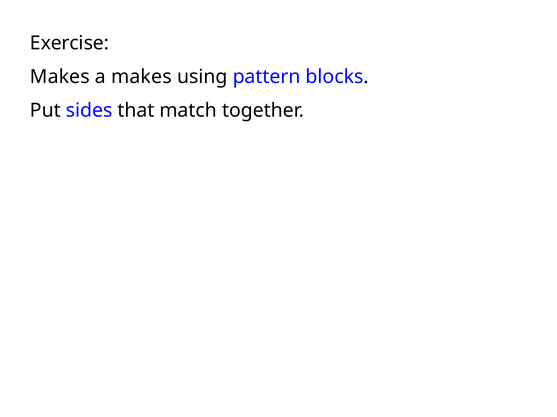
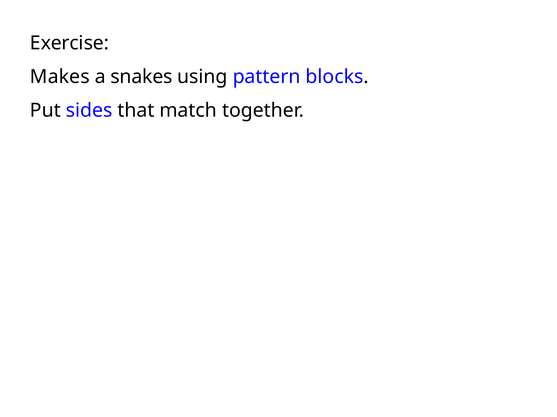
a makes: makes -> snakes (142, 77)
